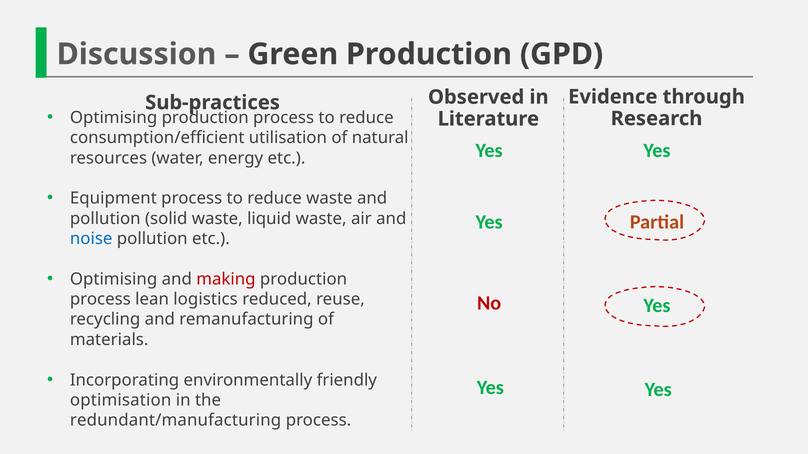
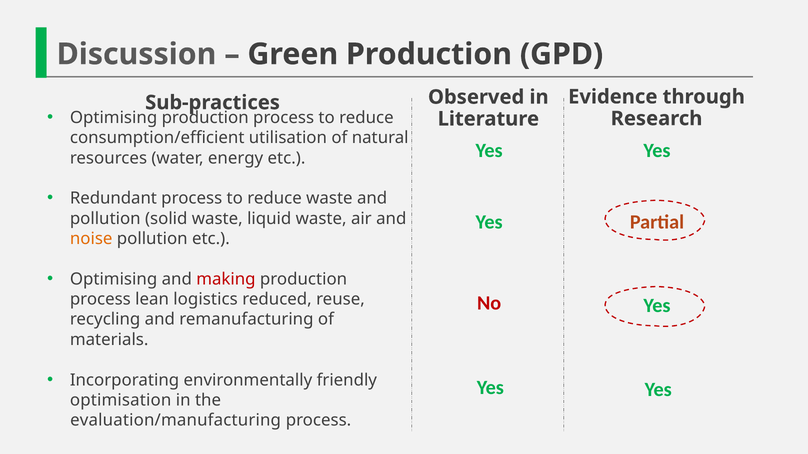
Equipment: Equipment -> Redundant (113, 199)
noise colour: blue -> orange (91, 239)
redundant/manufacturing: redundant/manufacturing -> evaluation/manufacturing (176, 421)
